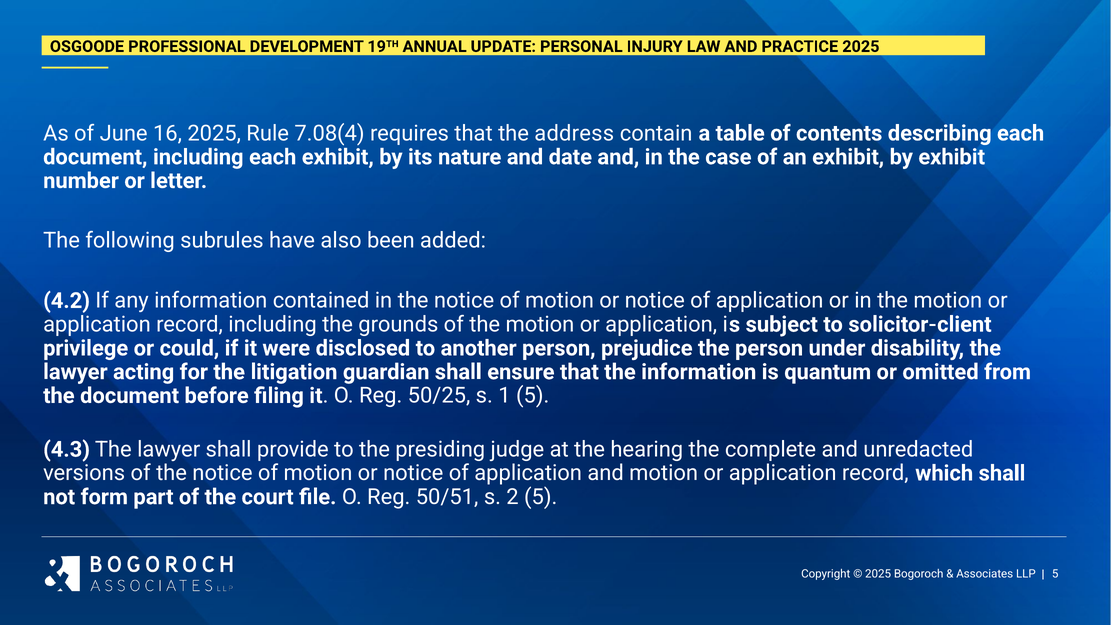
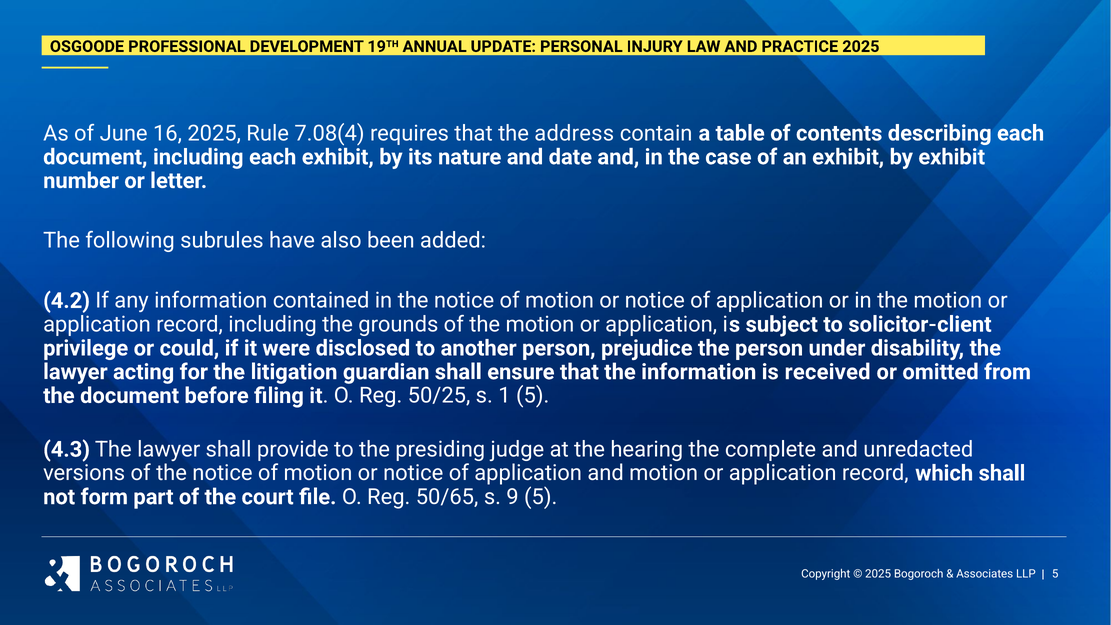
quantum: quantum -> received (828, 372)
50/51: 50/51 -> 50/65 (447, 497)
2: 2 -> 9 (513, 497)
